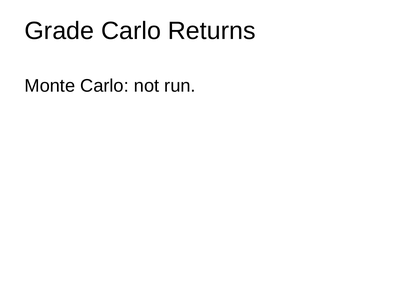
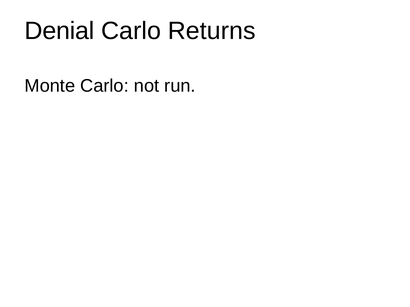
Grade: Grade -> Denial (59, 31)
